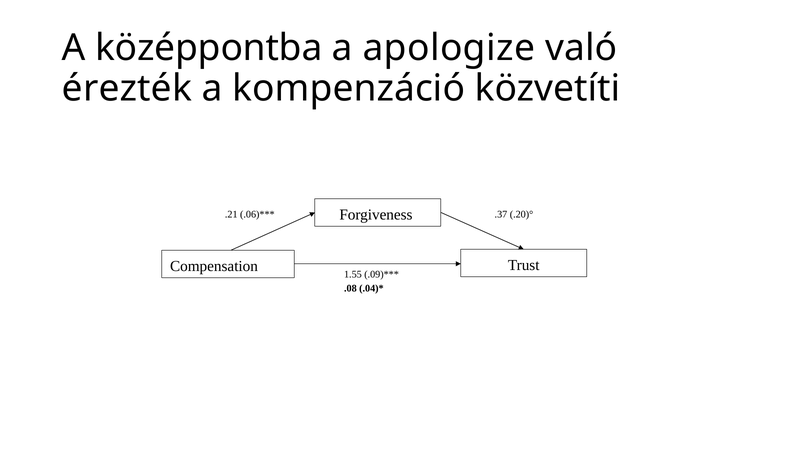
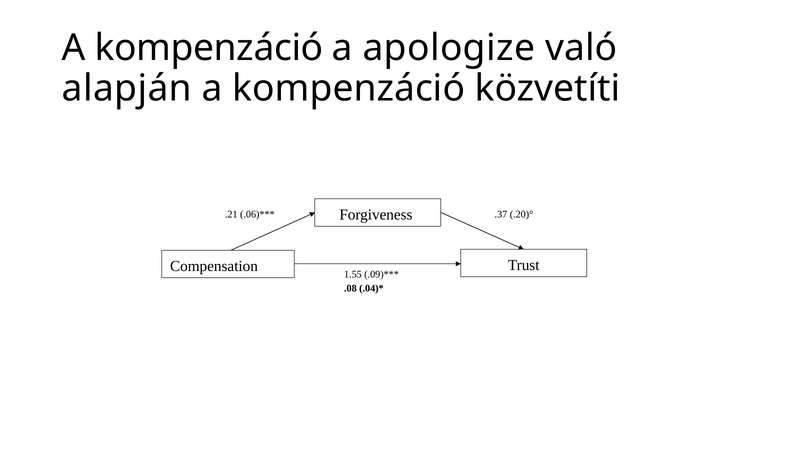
középpontba: középpontba -> kompenzáció (209, 48)
érezték: érezték -> alapján (127, 88)
